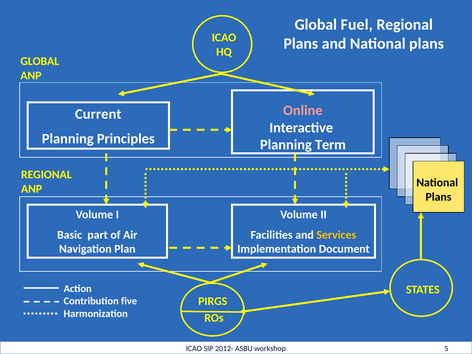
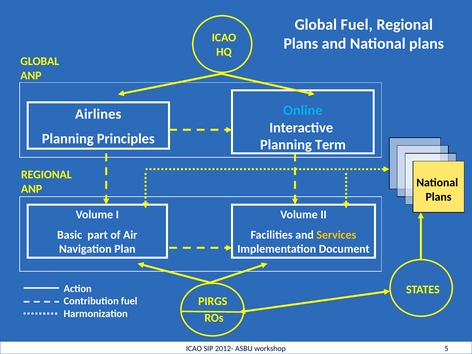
Online colour: pink -> light blue (303, 110)
Current: Current -> Airlines (98, 114)
Contribution five: five -> fuel (129, 301)
